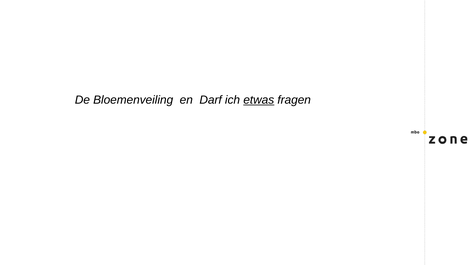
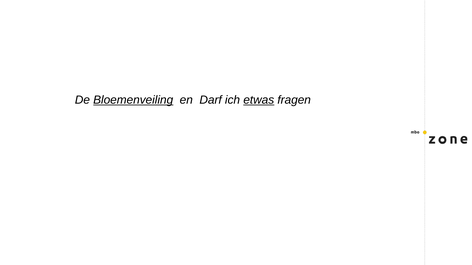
Bloemenveiling underline: none -> present (133, 100)
